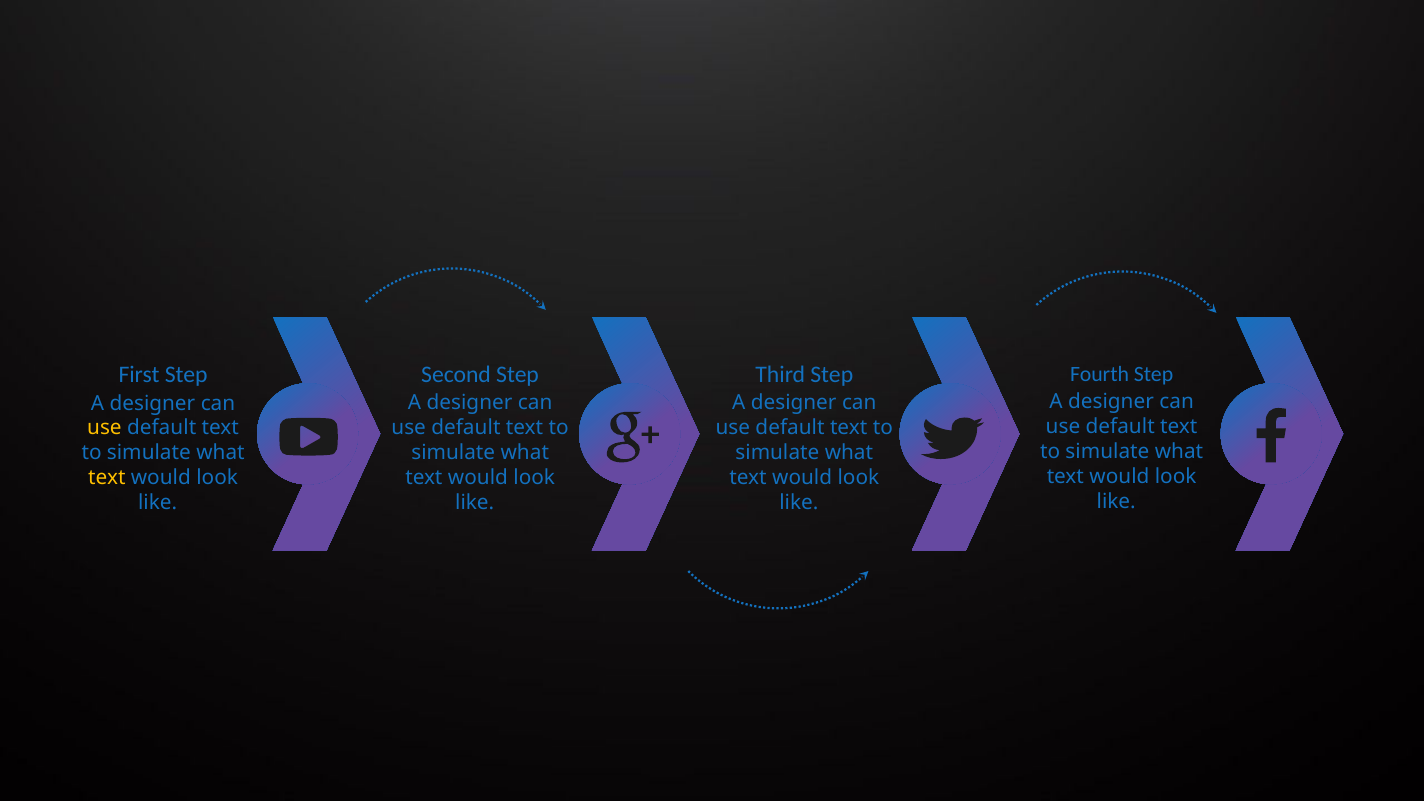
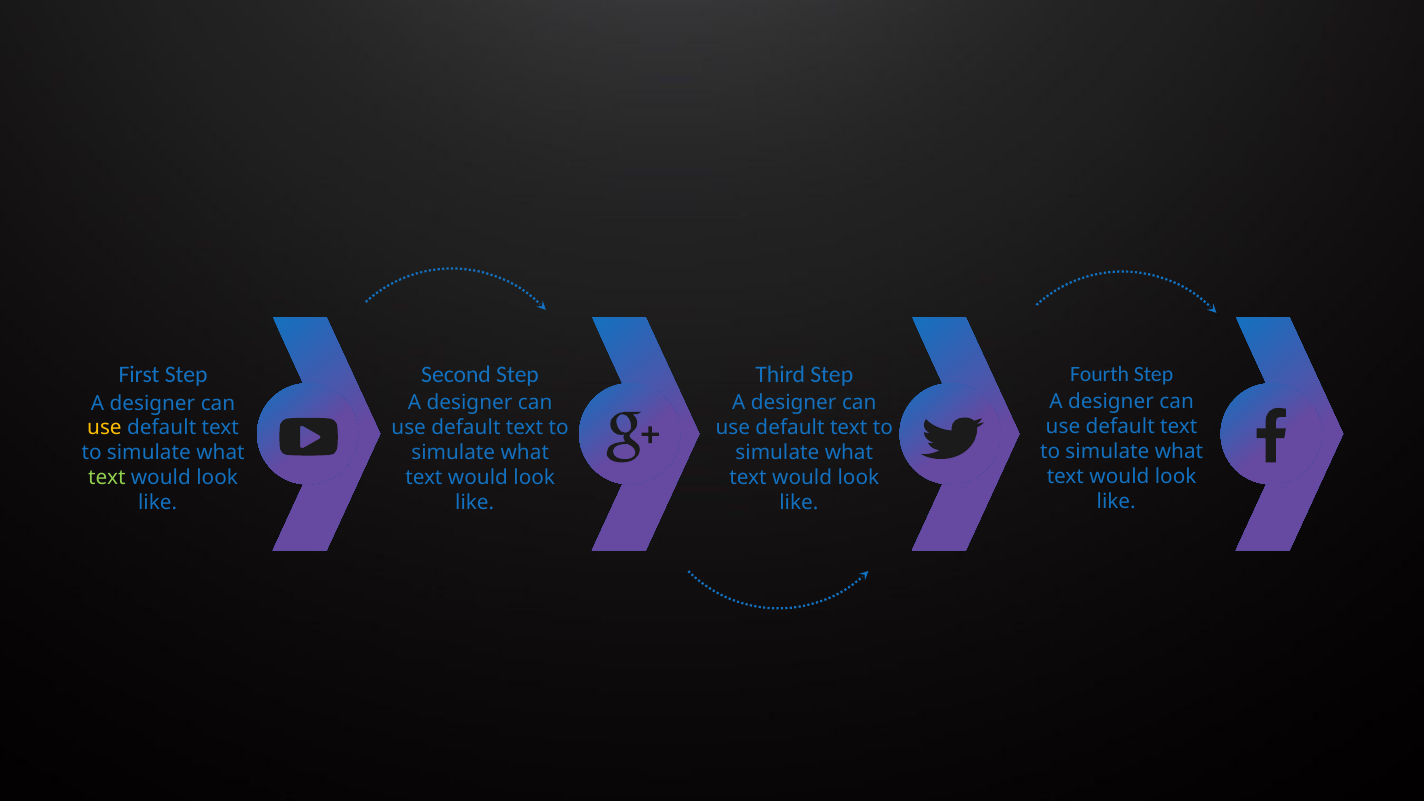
text colour: yellow -> light green (107, 478)
